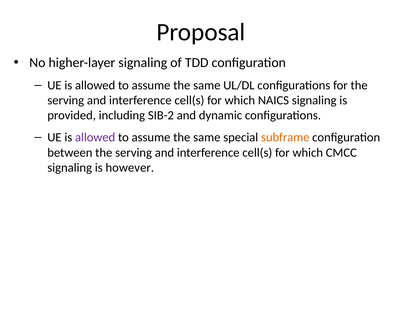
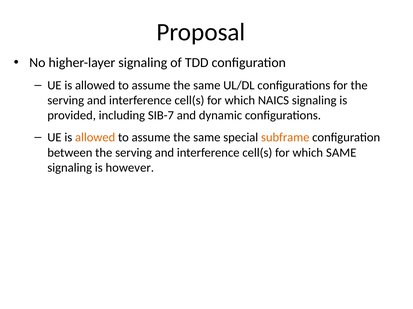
SIB-2: SIB-2 -> SIB-7 (161, 116)
allowed colour: purple -> orange (95, 138)
which CMCC: CMCC -> SAME (341, 153)
